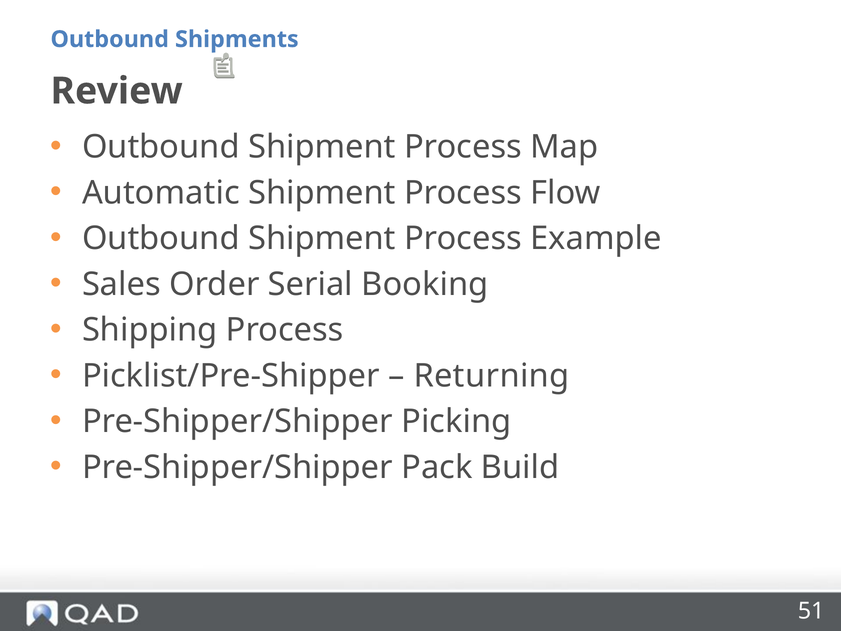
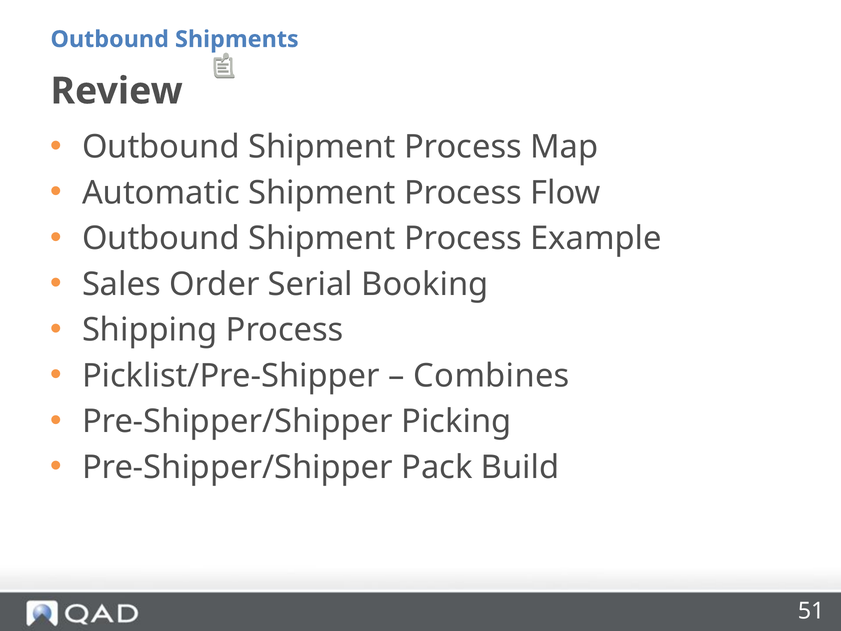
Returning: Returning -> Combines (492, 376)
